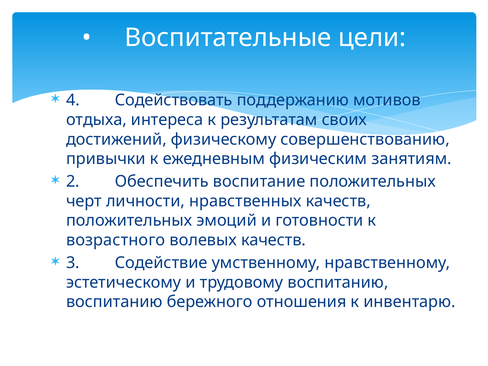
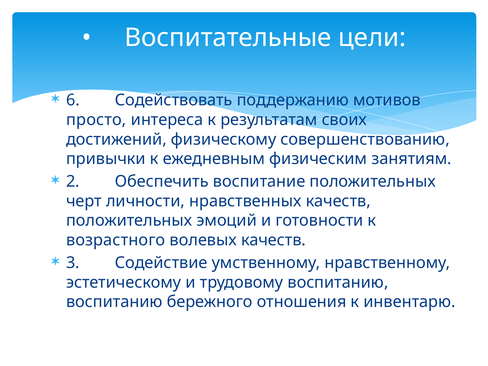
4: 4 -> 6 (73, 100)
отдыха: отдыха -> просто (96, 120)
